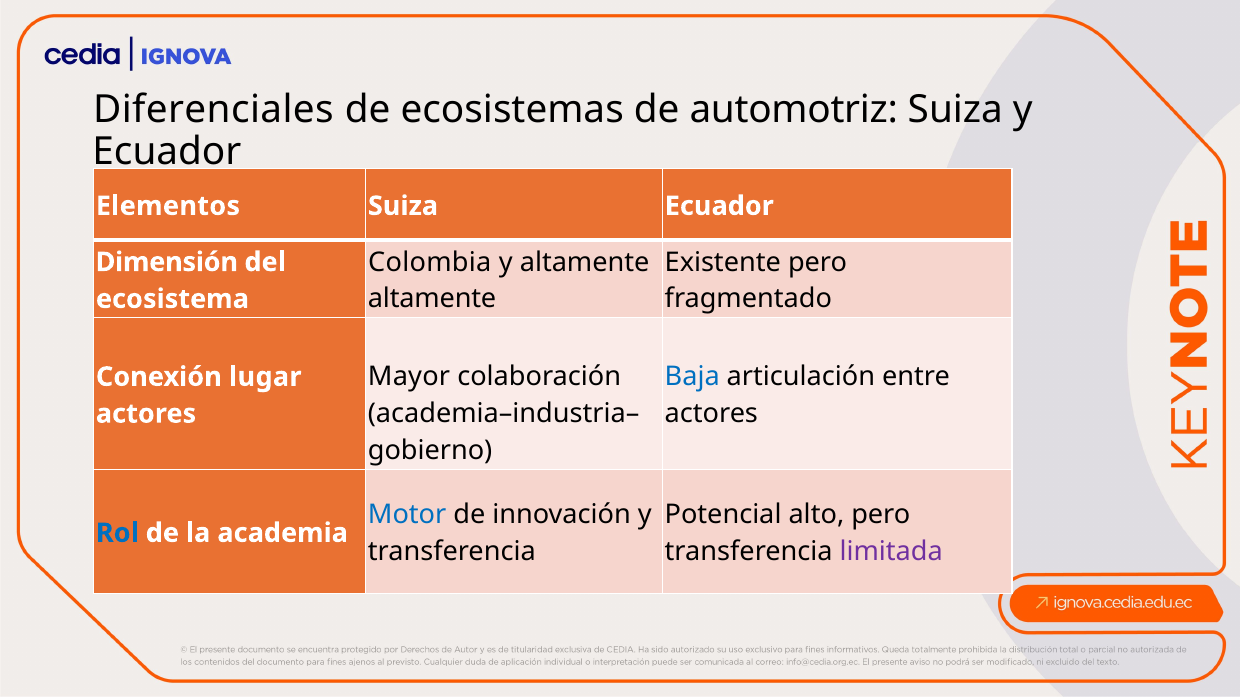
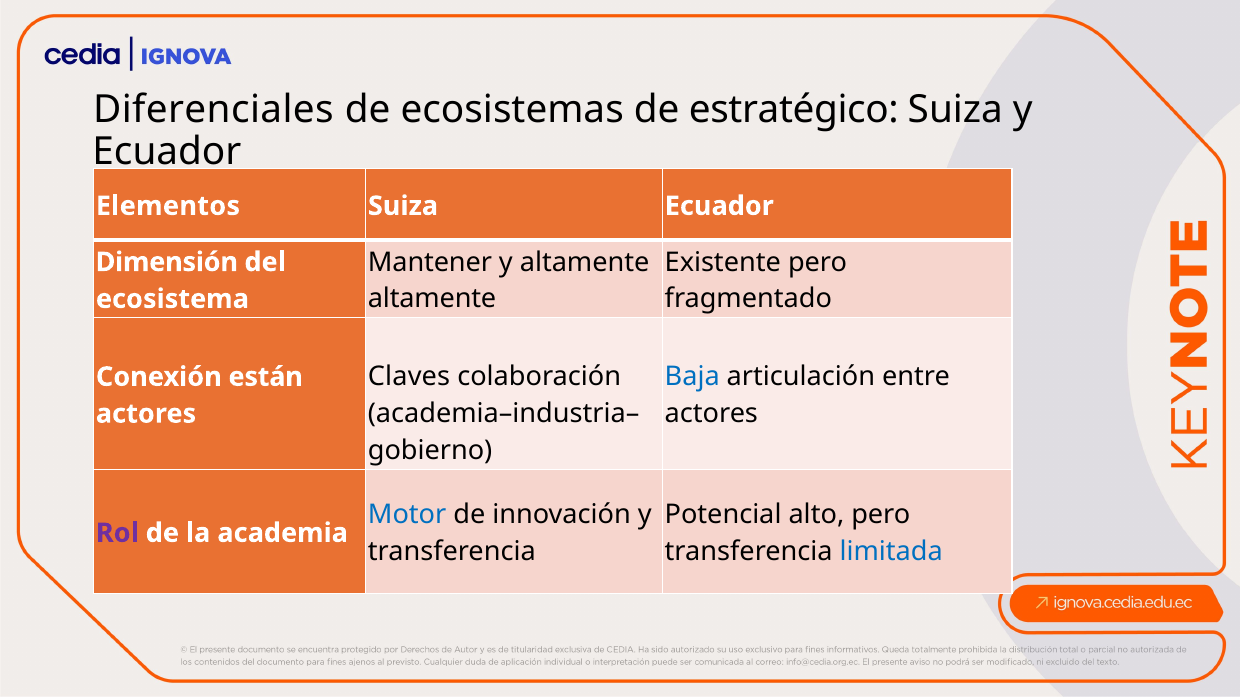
automotriz: automotriz -> estratégico (794, 110)
Colombia: Colombia -> Mantener (430, 262)
Mayor: Mayor -> Claves (409, 377)
lugar: lugar -> están (266, 377)
Rol colour: blue -> purple (117, 533)
limitada colour: purple -> blue (891, 552)
